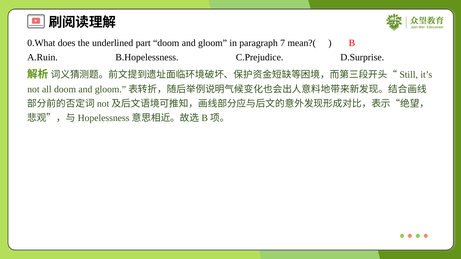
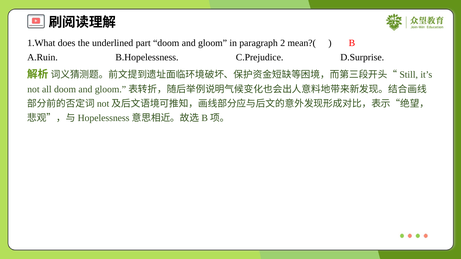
0.What: 0.What -> 1.What (41, 43)
7: 7 -> 2 (283, 43)
